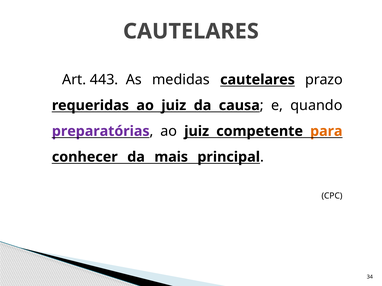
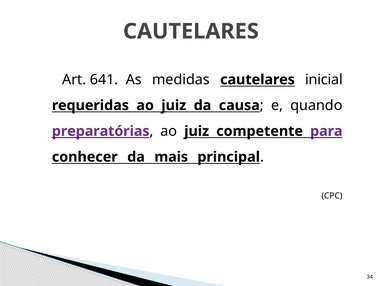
443: 443 -> 641 (104, 80)
prazo: prazo -> inicial (324, 80)
para colour: orange -> purple (326, 131)
